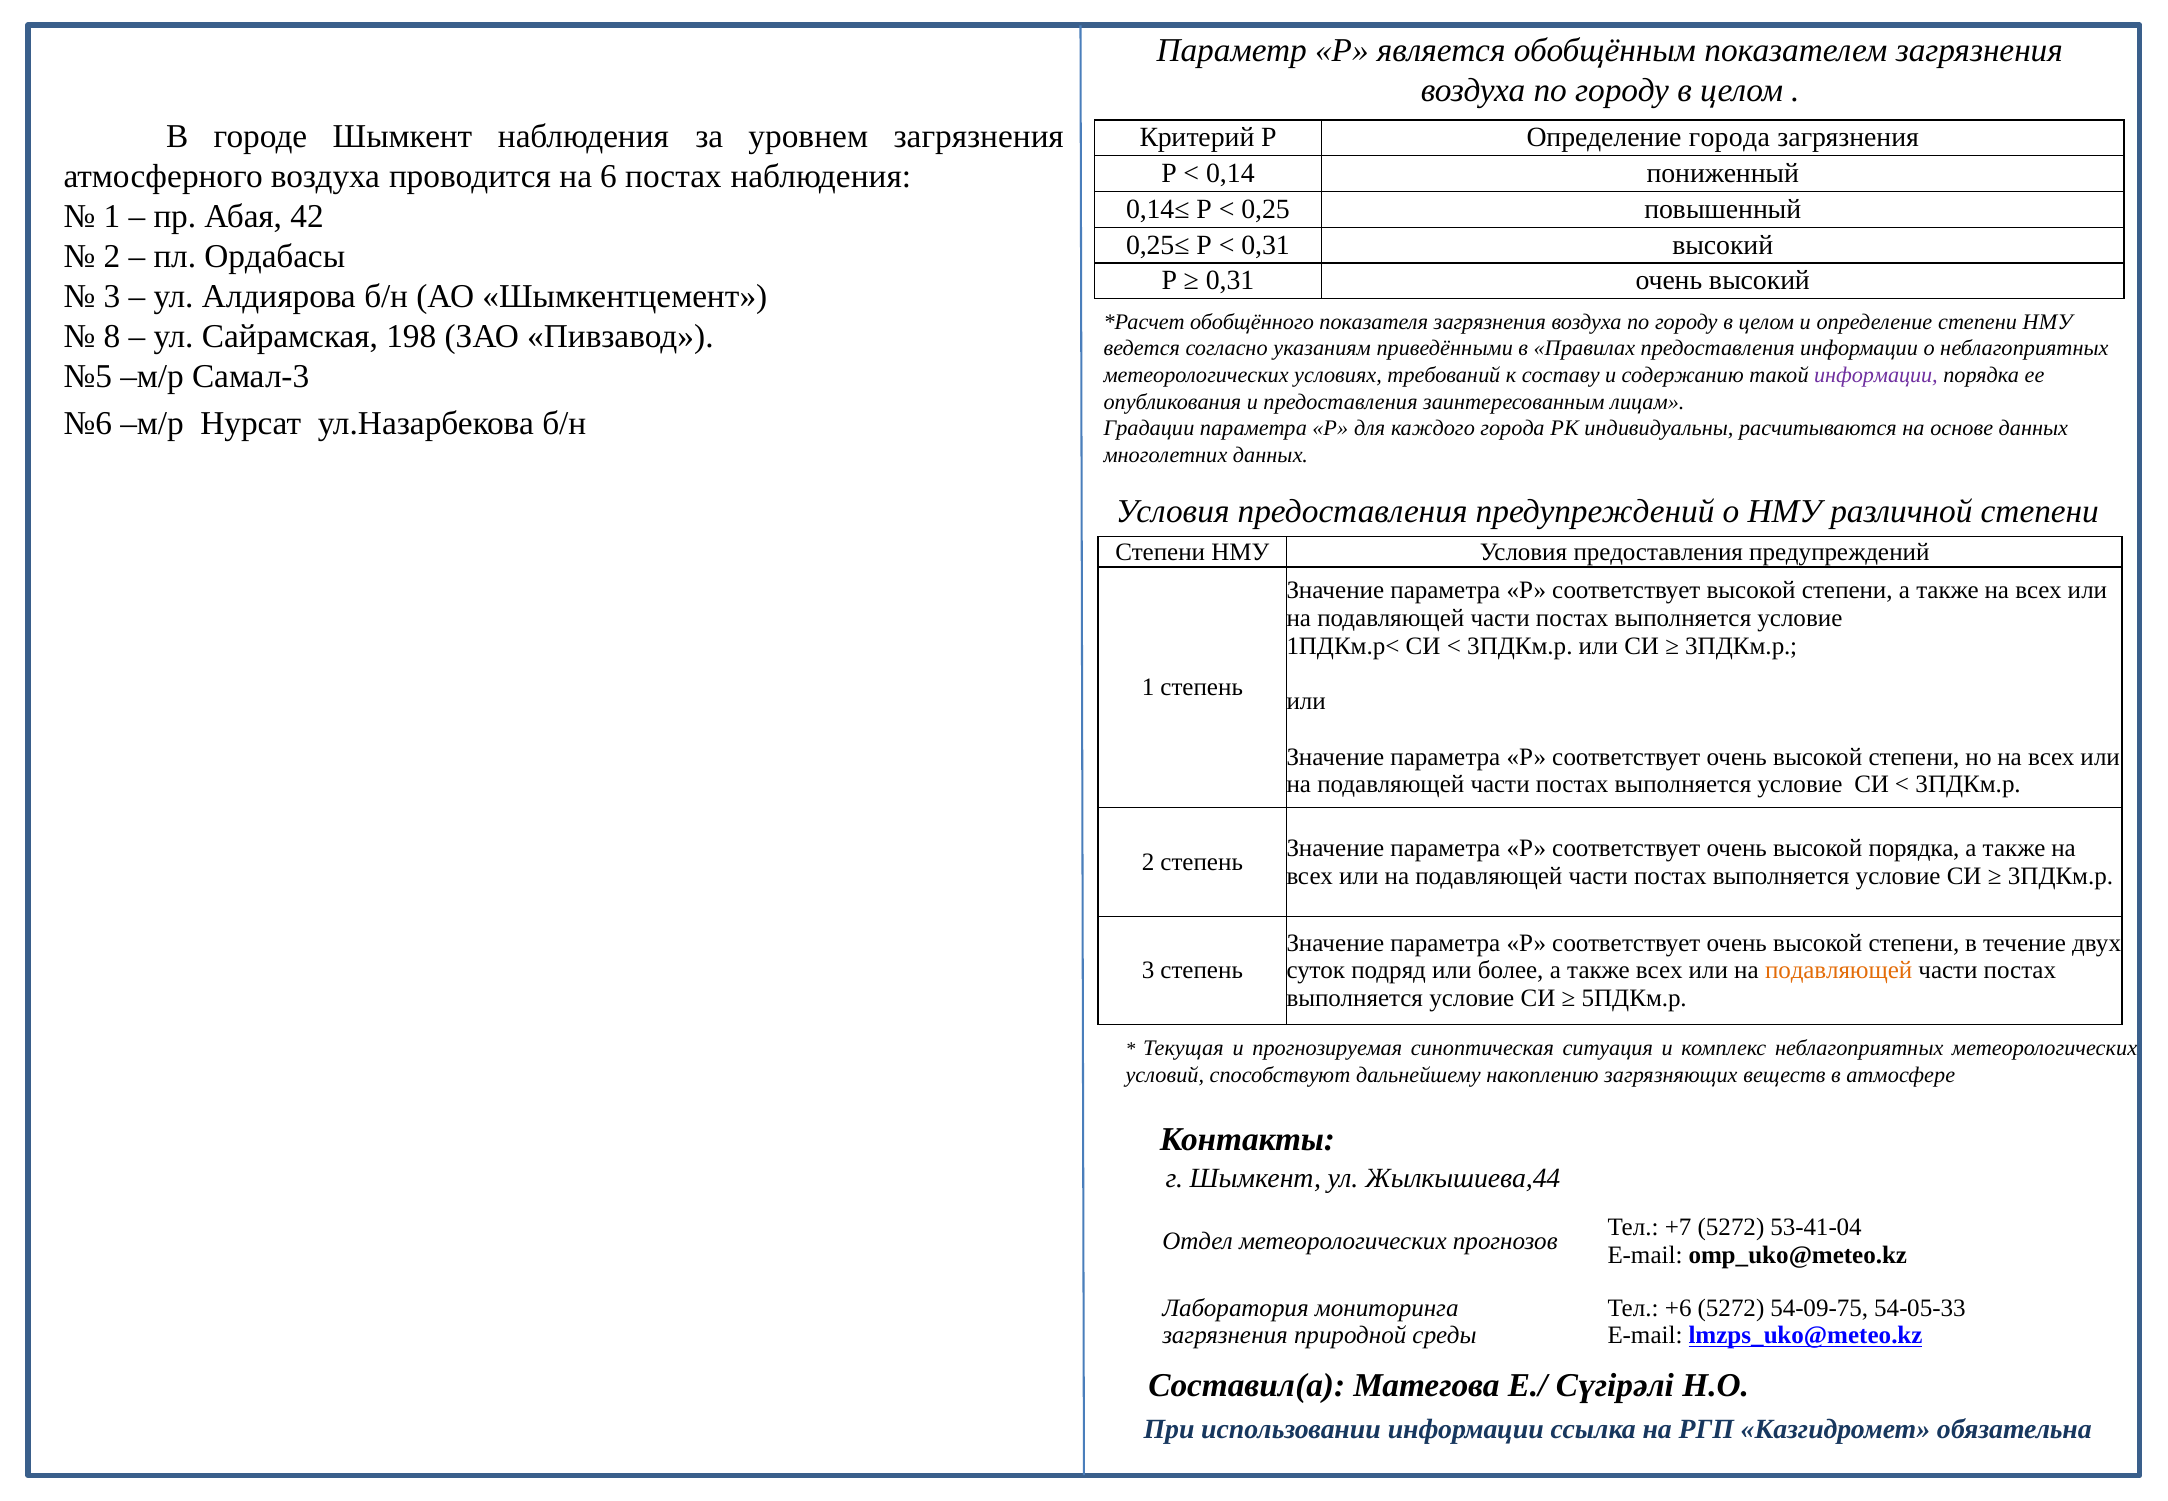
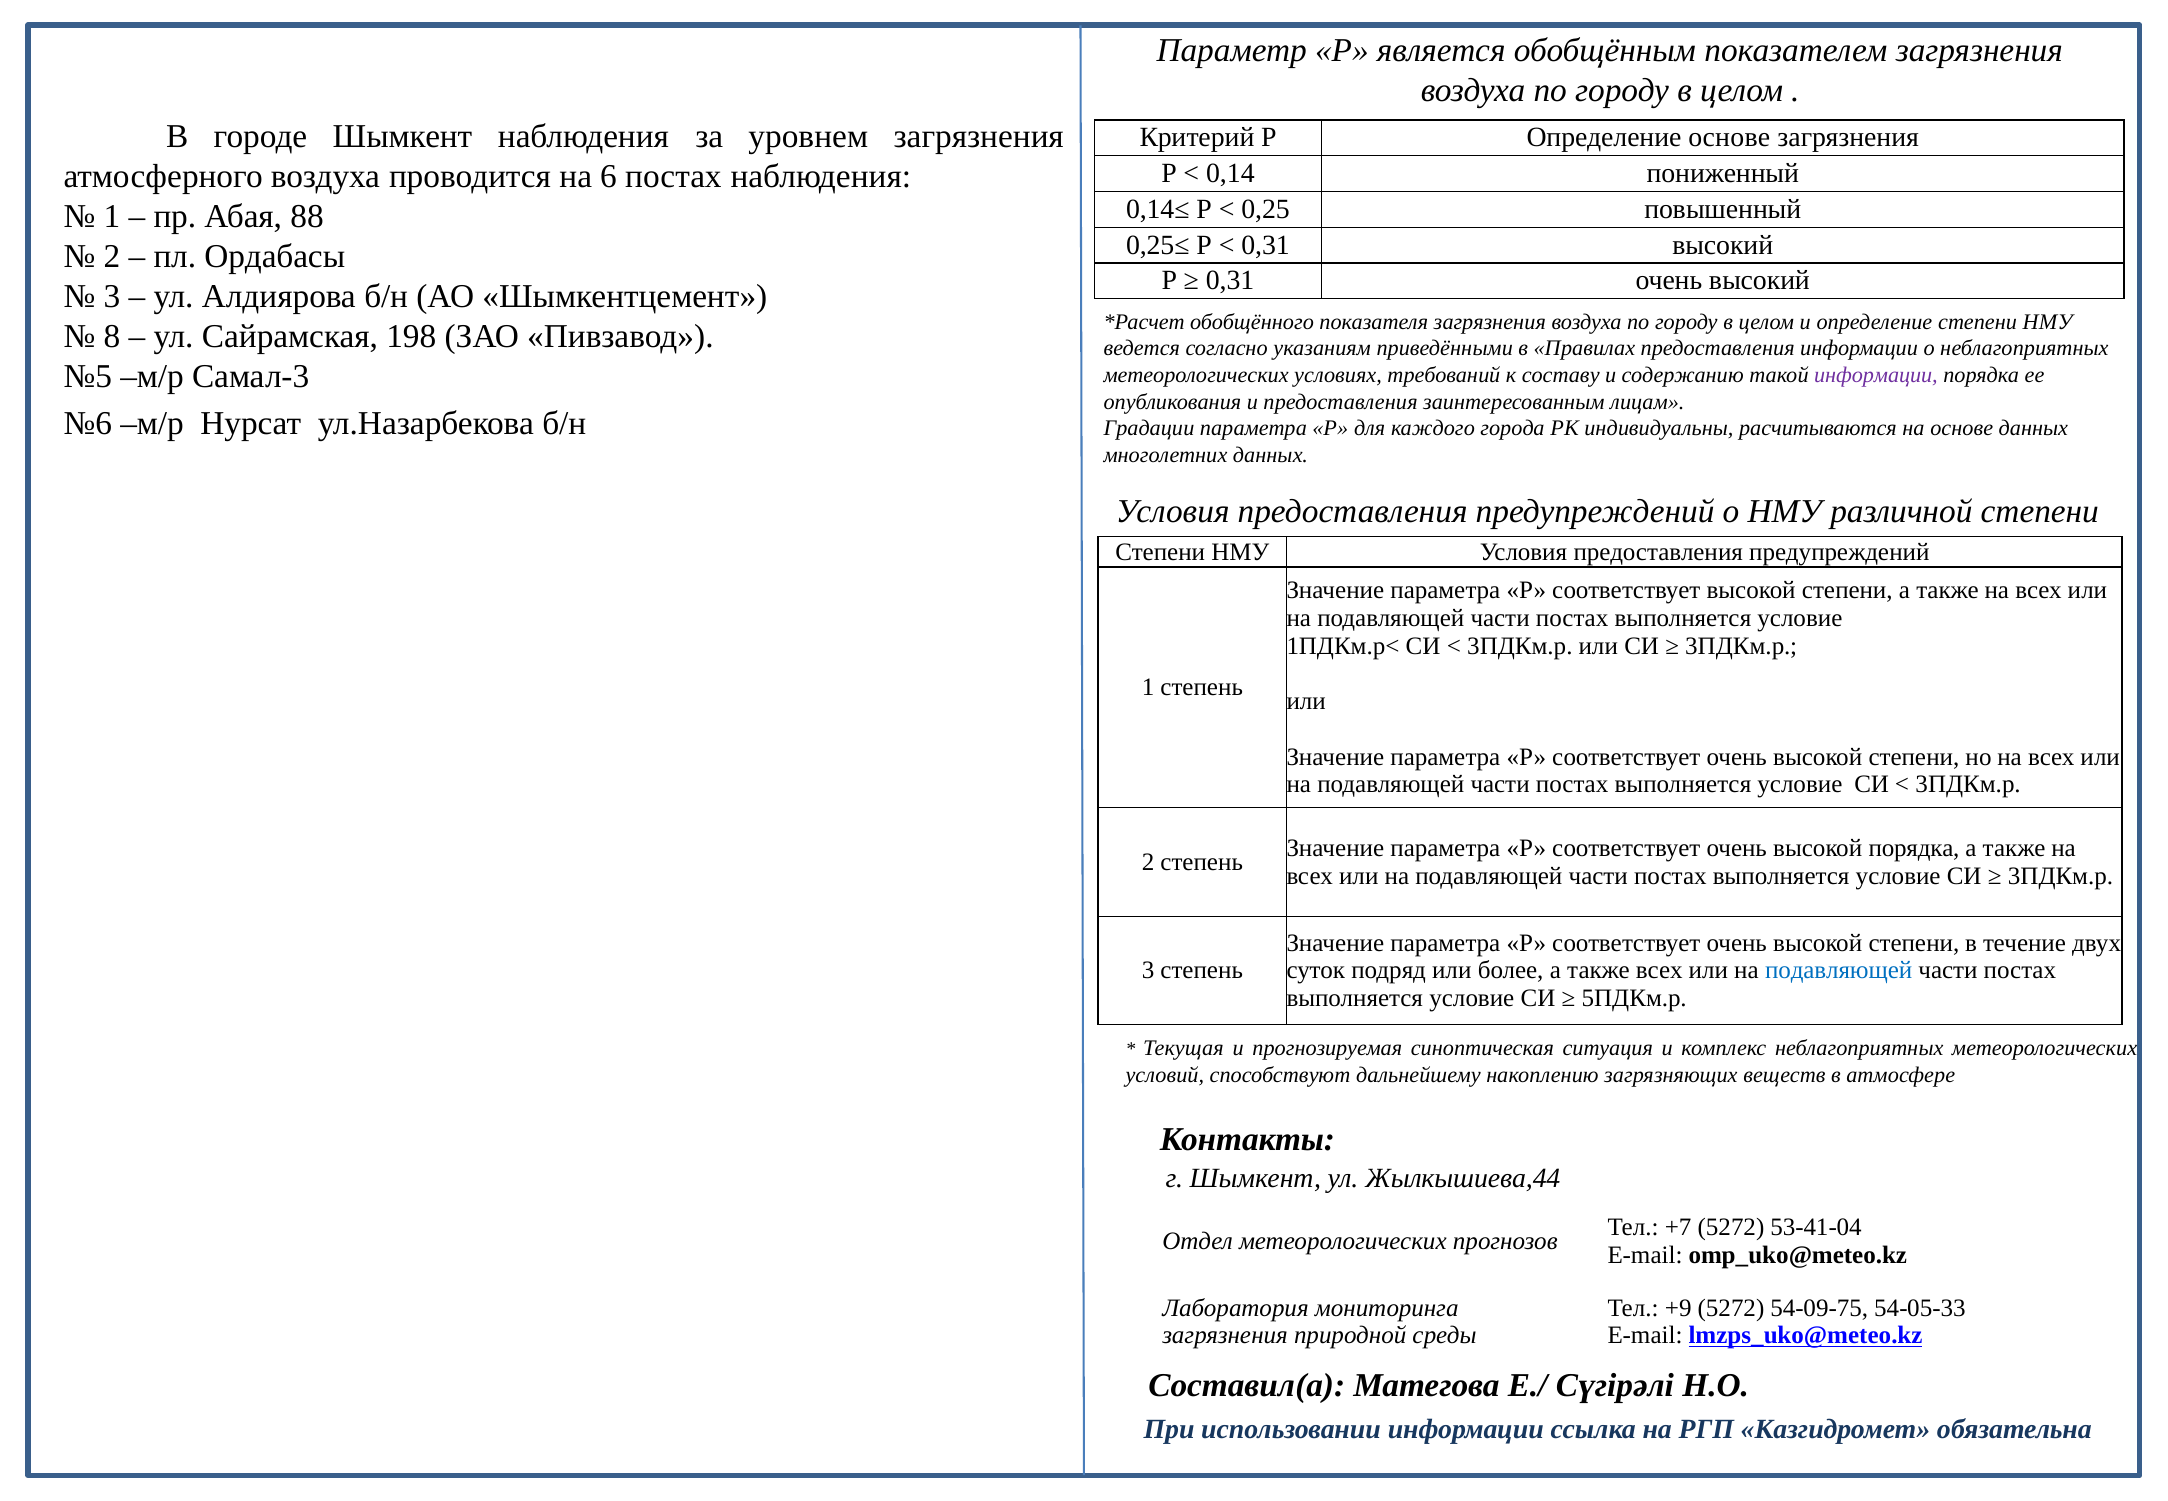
Определение города: города -> основе (1729, 138)
42: 42 -> 88 (307, 217)
подавляющей colour: orange -> blue (1839, 971)
+6: +6 -> +9 (1678, 1308)
